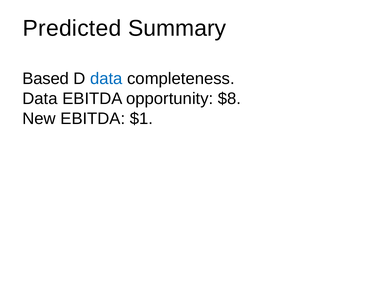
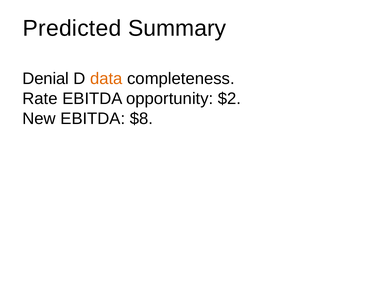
Based: Based -> Denial (46, 79)
data colour: blue -> orange (106, 79)
Data: Data -> Rate (40, 99)
$8: $8 -> $2 (229, 99)
$1: $1 -> $8 (141, 119)
